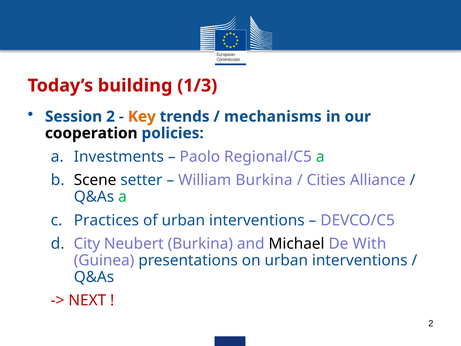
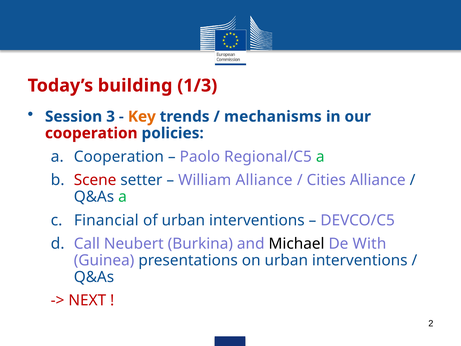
Session 2: 2 -> 3 (111, 117)
cooperation colour: black -> red (91, 133)
a Investments: Investments -> Cooperation (119, 157)
Scene colour: black -> red (95, 180)
William Burkina: Burkina -> Alliance (264, 180)
Practices: Practices -> Financial (106, 220)
City: City -> Call (87, 244)
